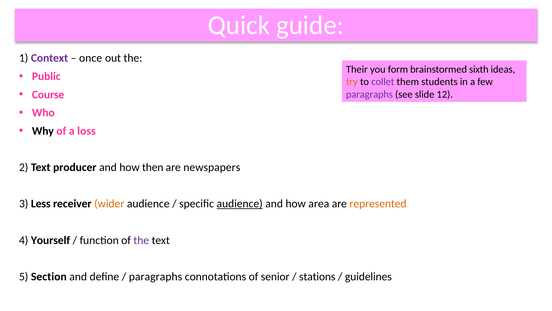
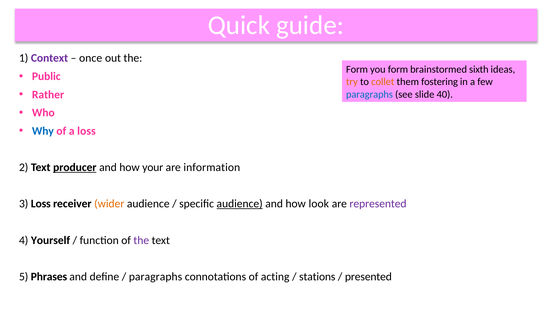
Their: Their -> Form (357, 69)
collet colour: purple -> orange (383, 82)
students: students -> fostering (440, 82)
Course: Course -> Rather (48, 94)
paragraphs colour: purple -> blue (369, 94)
12: 12 -> 40 (445, 94)
Why colour: black -> blue (43, 131)
producer underline: none -> present (75, 167)
then: then -> your (153, 167)
newspapers: newspapers -> information (212, 167)
3 Less: Less -> Loss (41, 203)
area: area -> look (319, 203)
represented colour: orange -> purple (378, 203)
Section: Section -> Phrases (49, 276)
senior: senior -> acting (275, 276)
guidelines: guidelines -> presented (368, 276)
